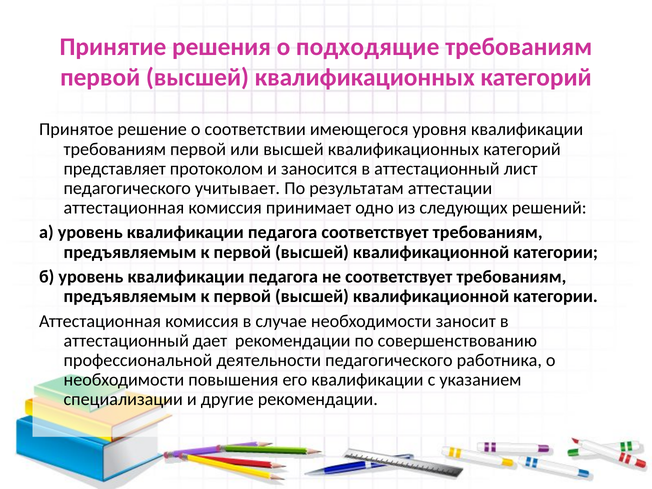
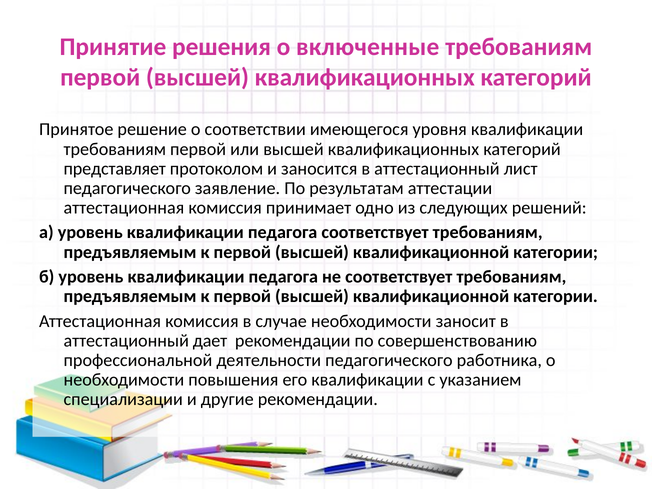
подходящие: подходящие -> включенные (368, 47)
учитывает: учитывает -> заявление (238, 188)
